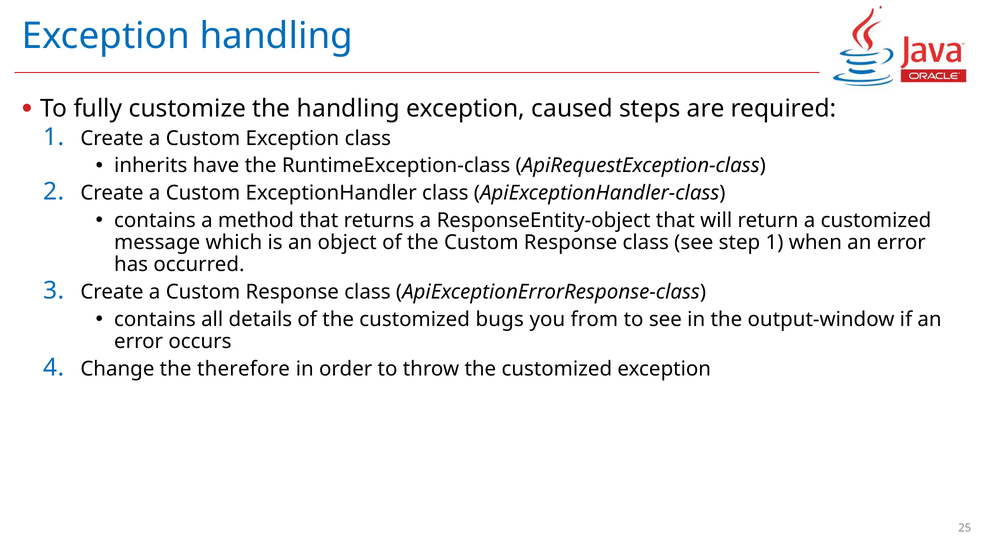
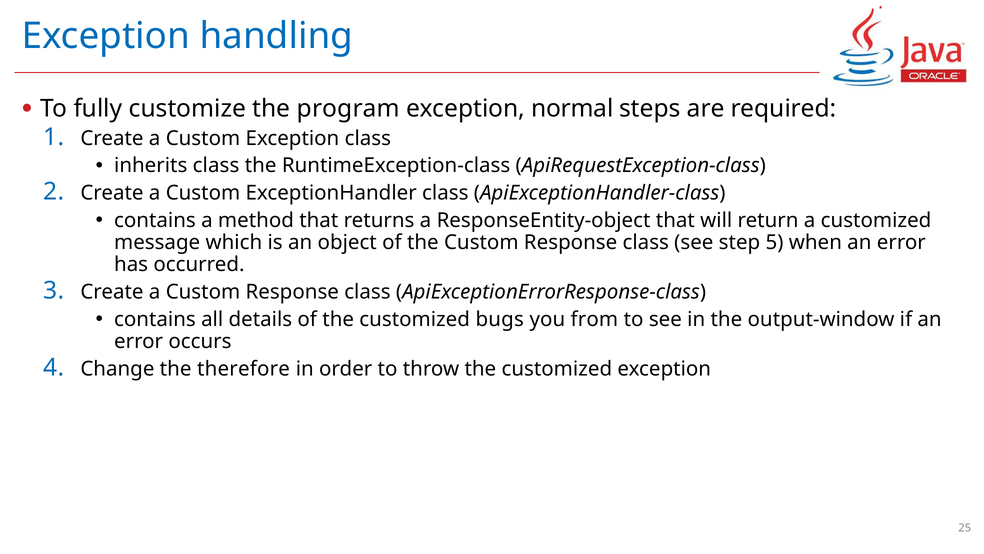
the handling: handling -> program (348, 109)
caused: caused -> normal (572, 109)
inherits have: have -> class (216, 166)
step 1: 1 -> 5 (774, 242)
